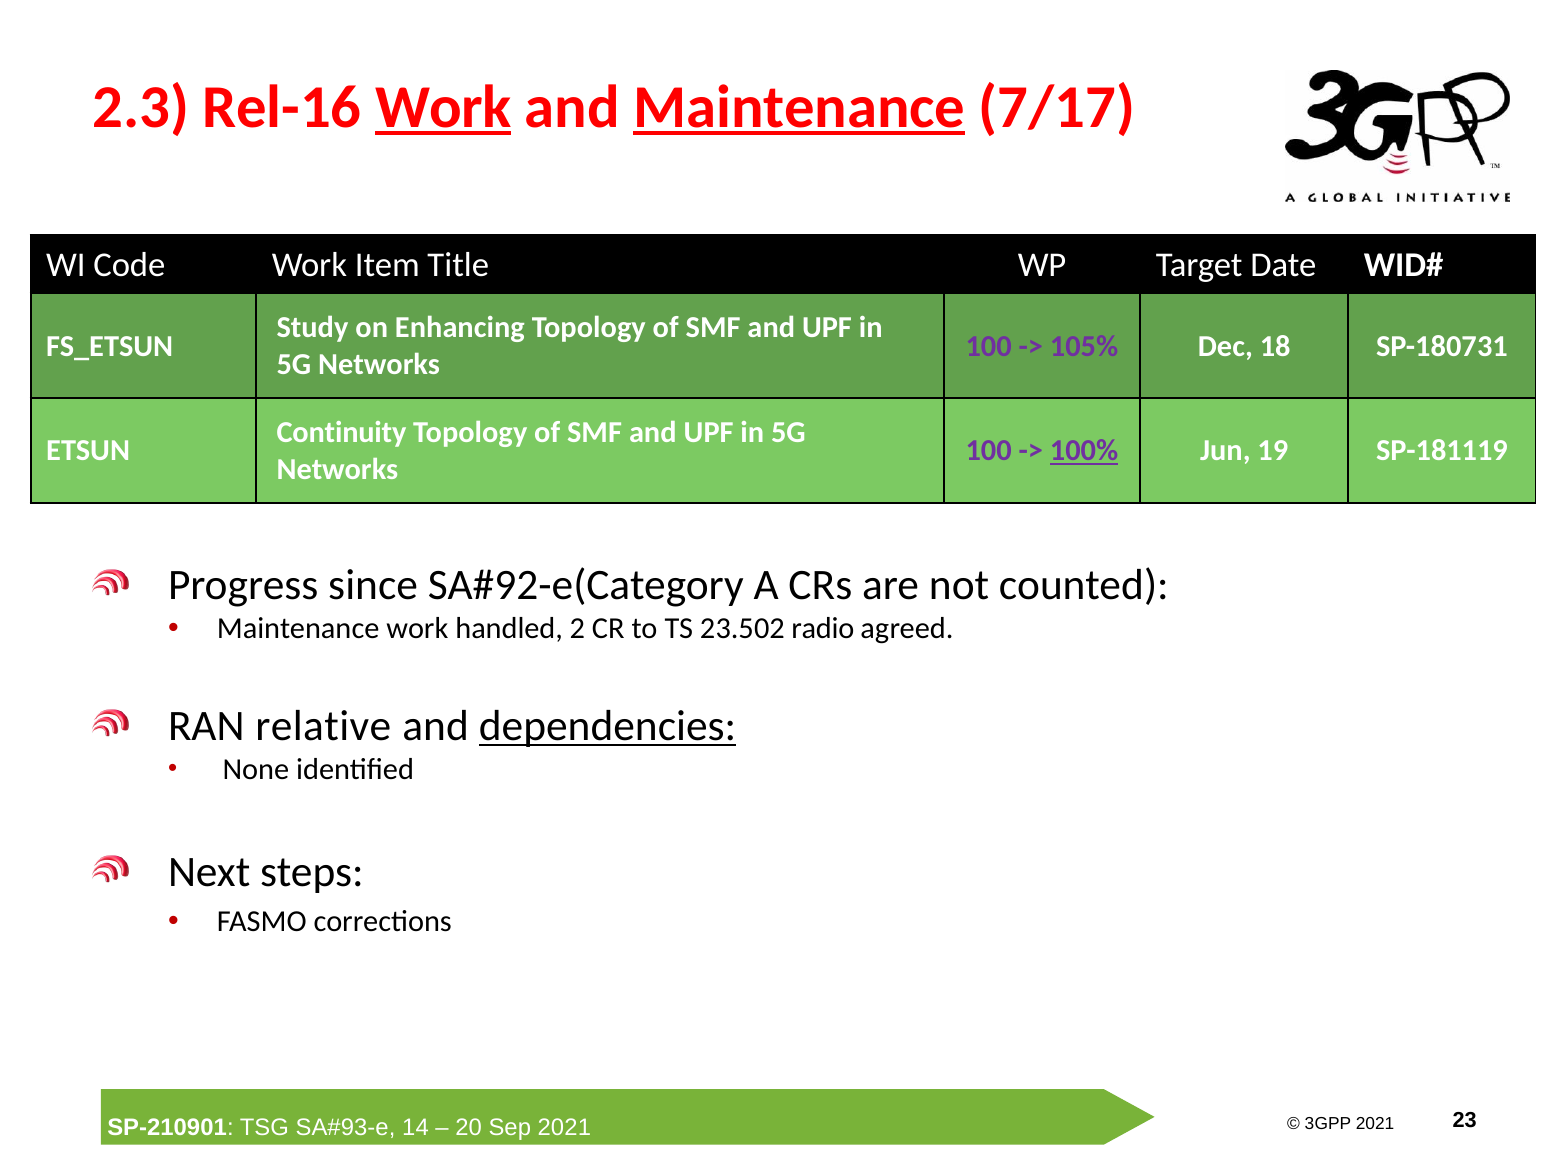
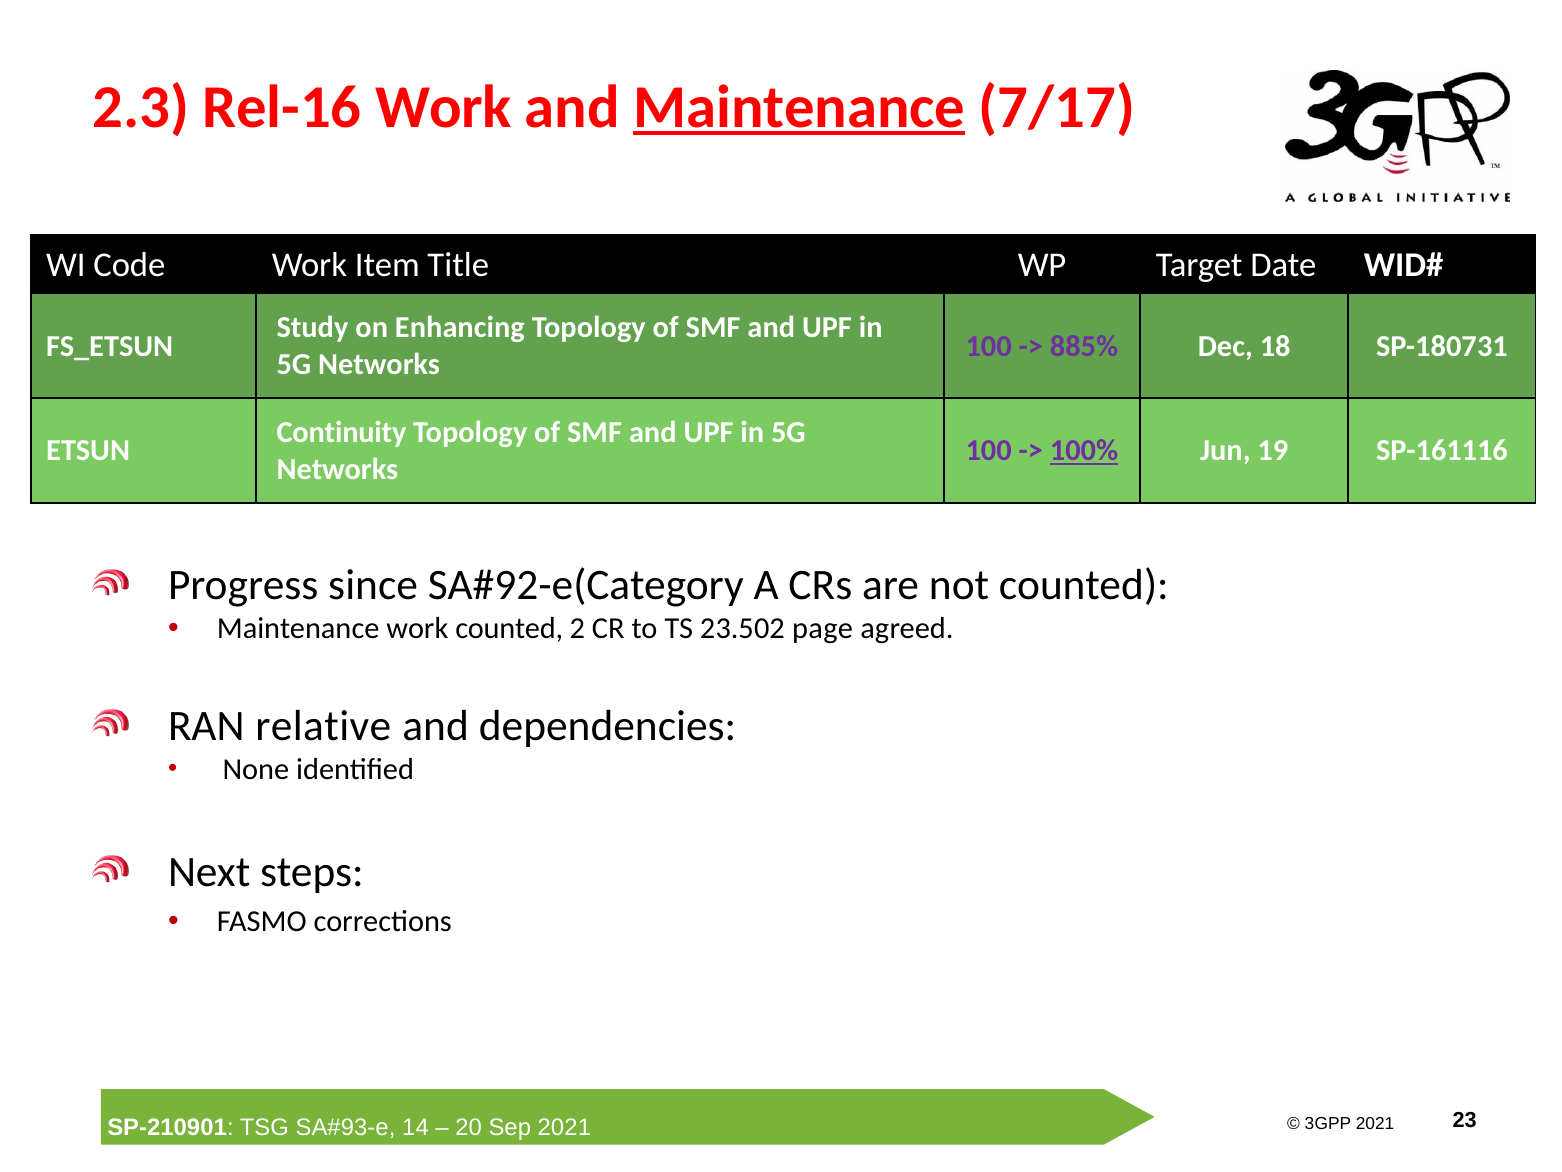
Work underline: present -> none (443, 107)
105%: 105% -> 885% (1084, 346)
SP-181119: SP-181119 -> SP-161116 (1442, 451)
work handled: handled -> counted (509, 629)
radio: radio -> page (823, 629)
dependencies underline: present -> none (608, 726)
